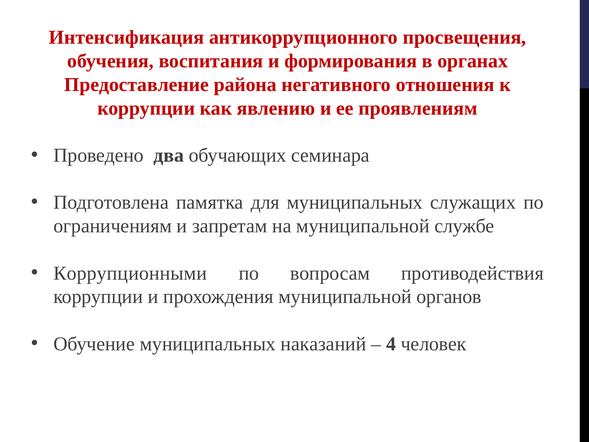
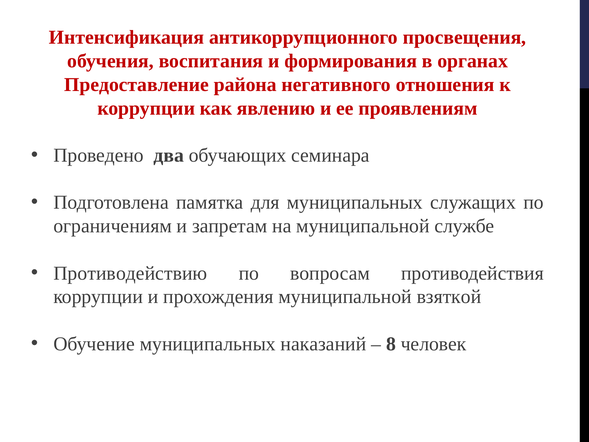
Коррупционными: Коррупционными -> Противодействию (130, 273)
органов: органов -> взяткой (449, 297)
4: 4 -> 8 (391, 344)
